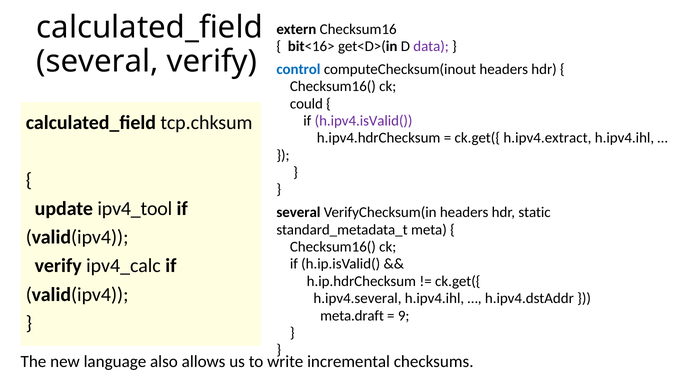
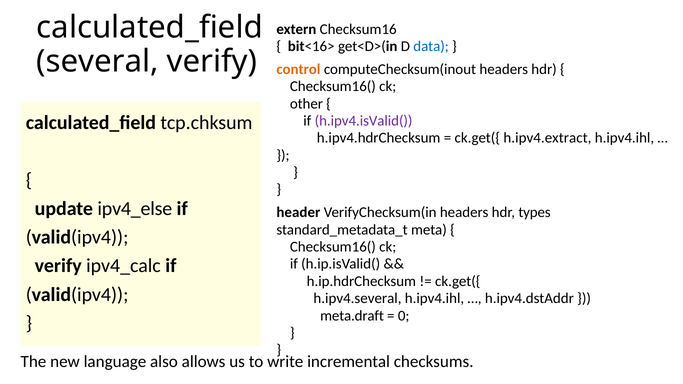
data colour: purple -> blue (431, 46)
control colour: blue -> orange (298, 69)
could: could -> other (306, 104)
ipv4_tool: ipv4_tool -> ipv4_else (135, 209)
several: several -> header (298, 213)
static: static -> types (535, 213)
9: 9 -> 0 (404, 316)
